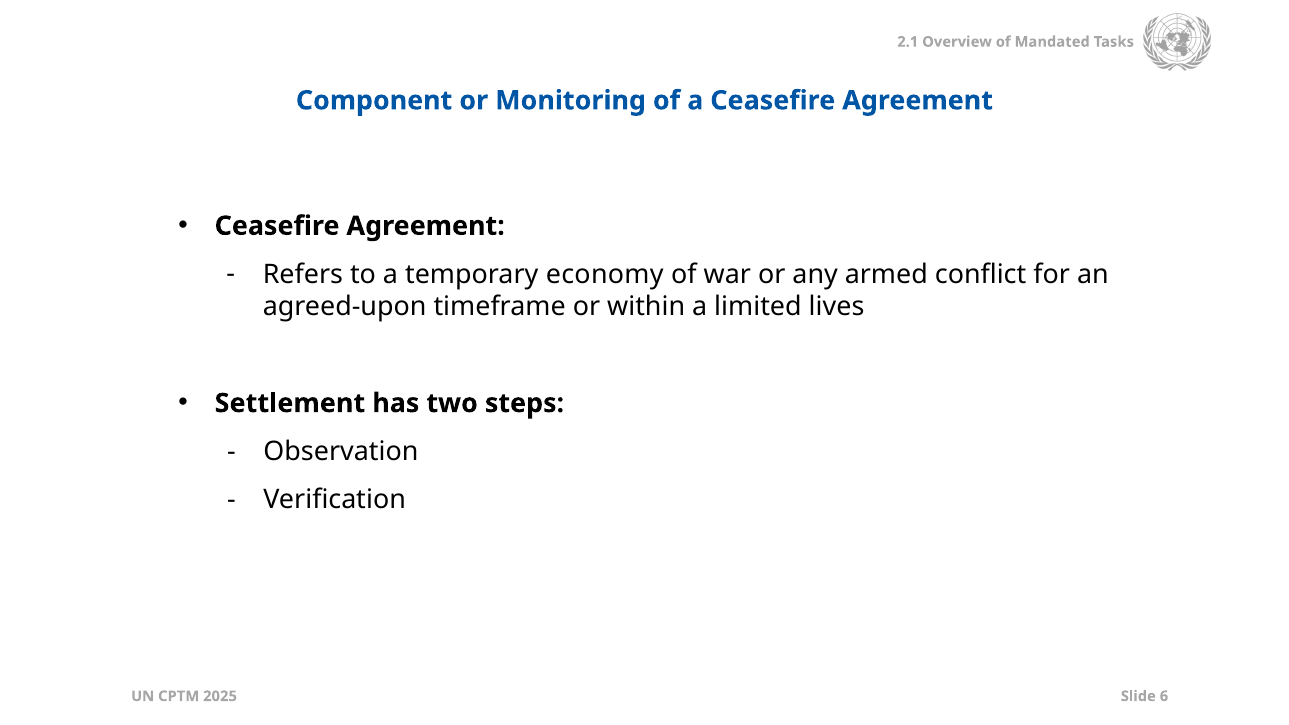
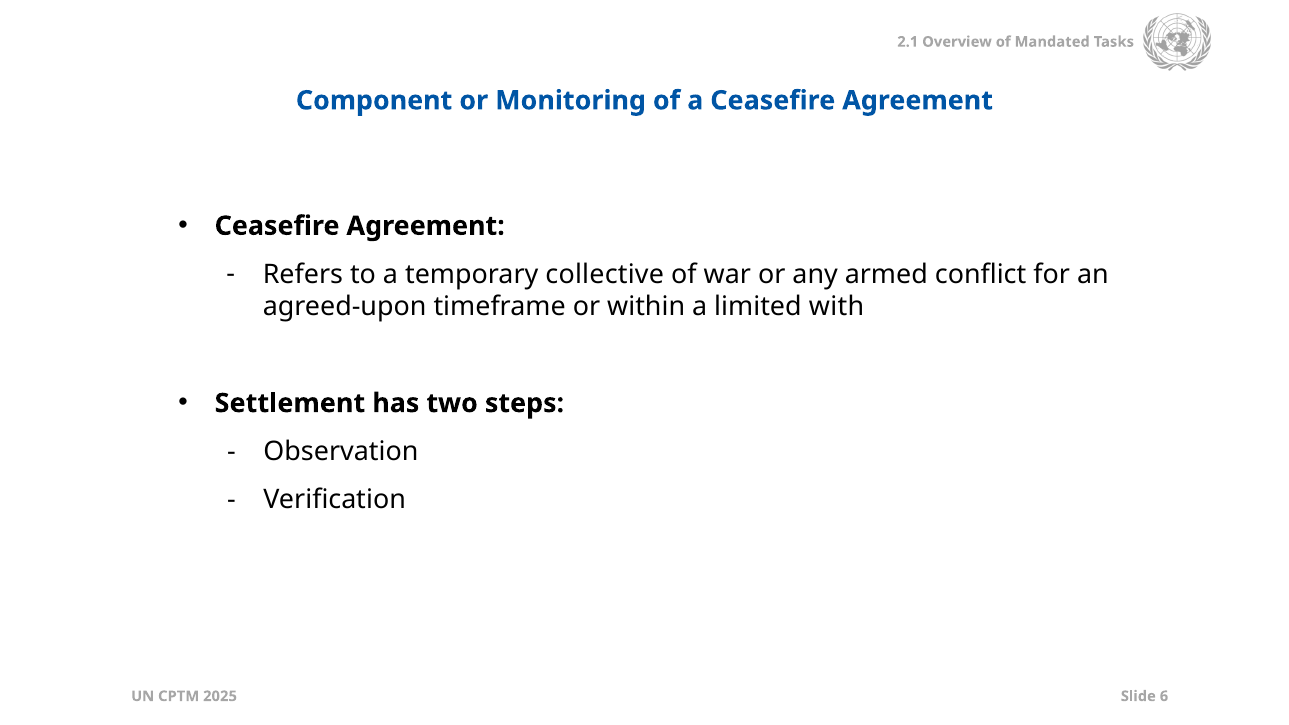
economy: economy -> collective (605, 274)
lives: lives -> with (837, 307)
